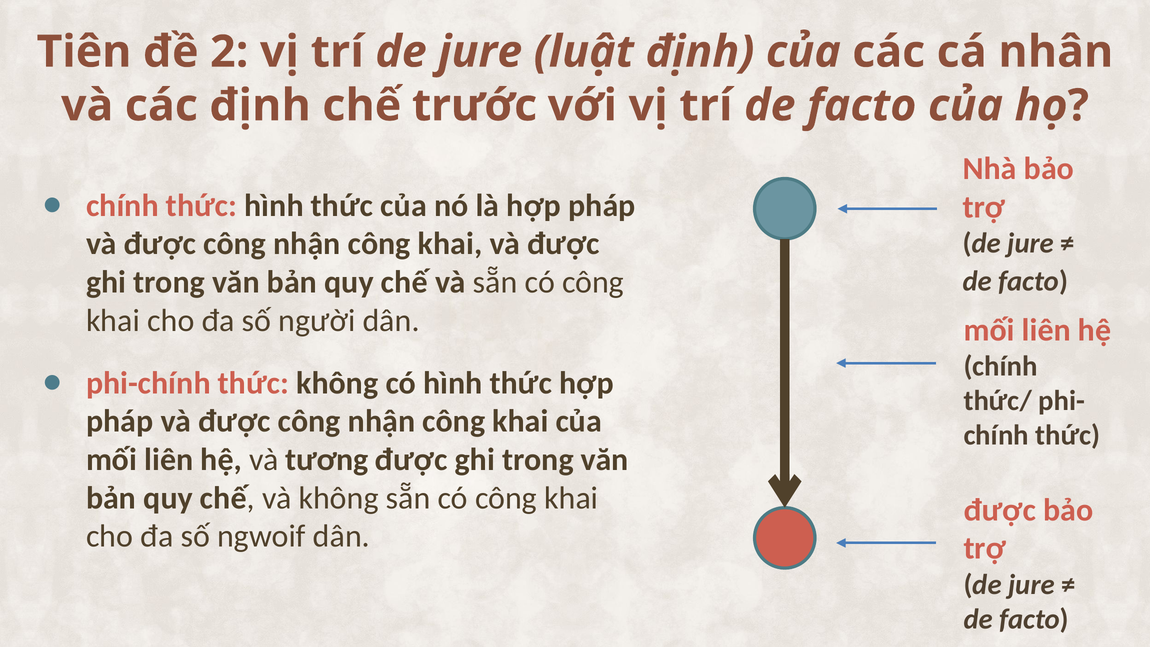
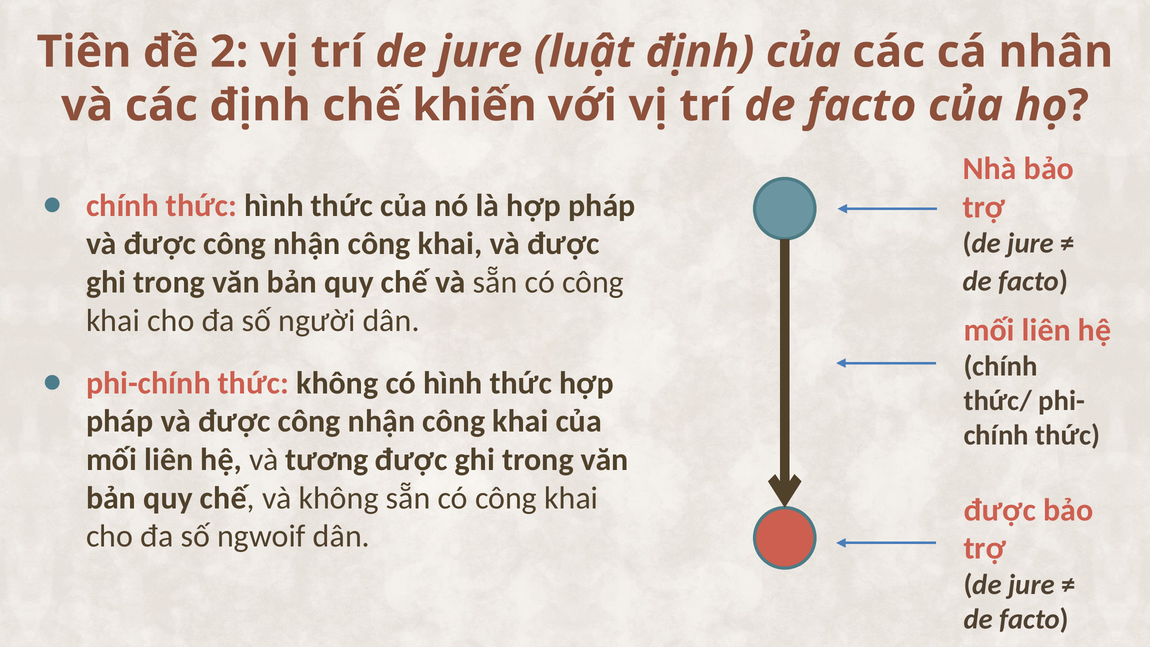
trước: trước -> khiến (475, 106)
